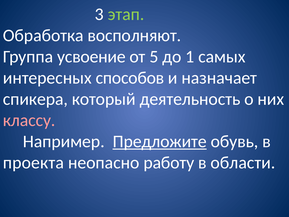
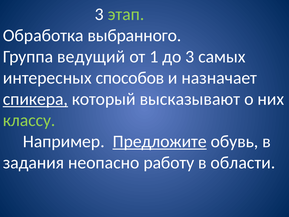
восполняют: восполняют -> выбранного (134, 35)
усвоение: усвоение -> ведущий (91, 57)
5: 5 -> 1 (154, 57)
до 1: 1 -> 3 (190, 57)
спикера underline: none -> present (35, 99)
деятельность: деятельность -> высказывают (190, 99)
классу colour: pink -> light green (29, 120)
проекта: проекта -> задания (33, 163)
